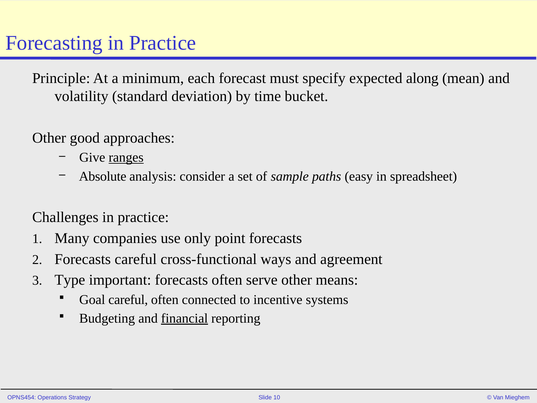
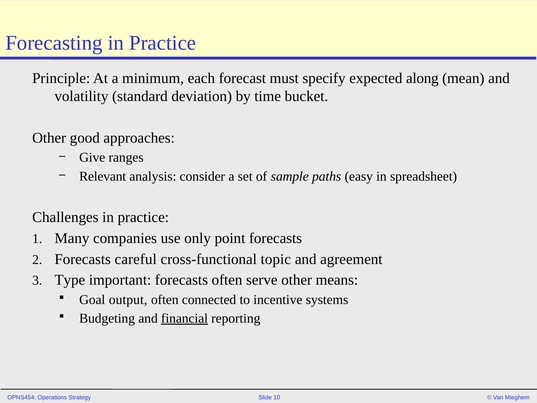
ranges underline: present -> none (126, 157)
Absolute: Absolute -> Relevant (103, 176)
ways: ways -> topic (276, 259)
Goal careful: careful -> output (128, 299)
